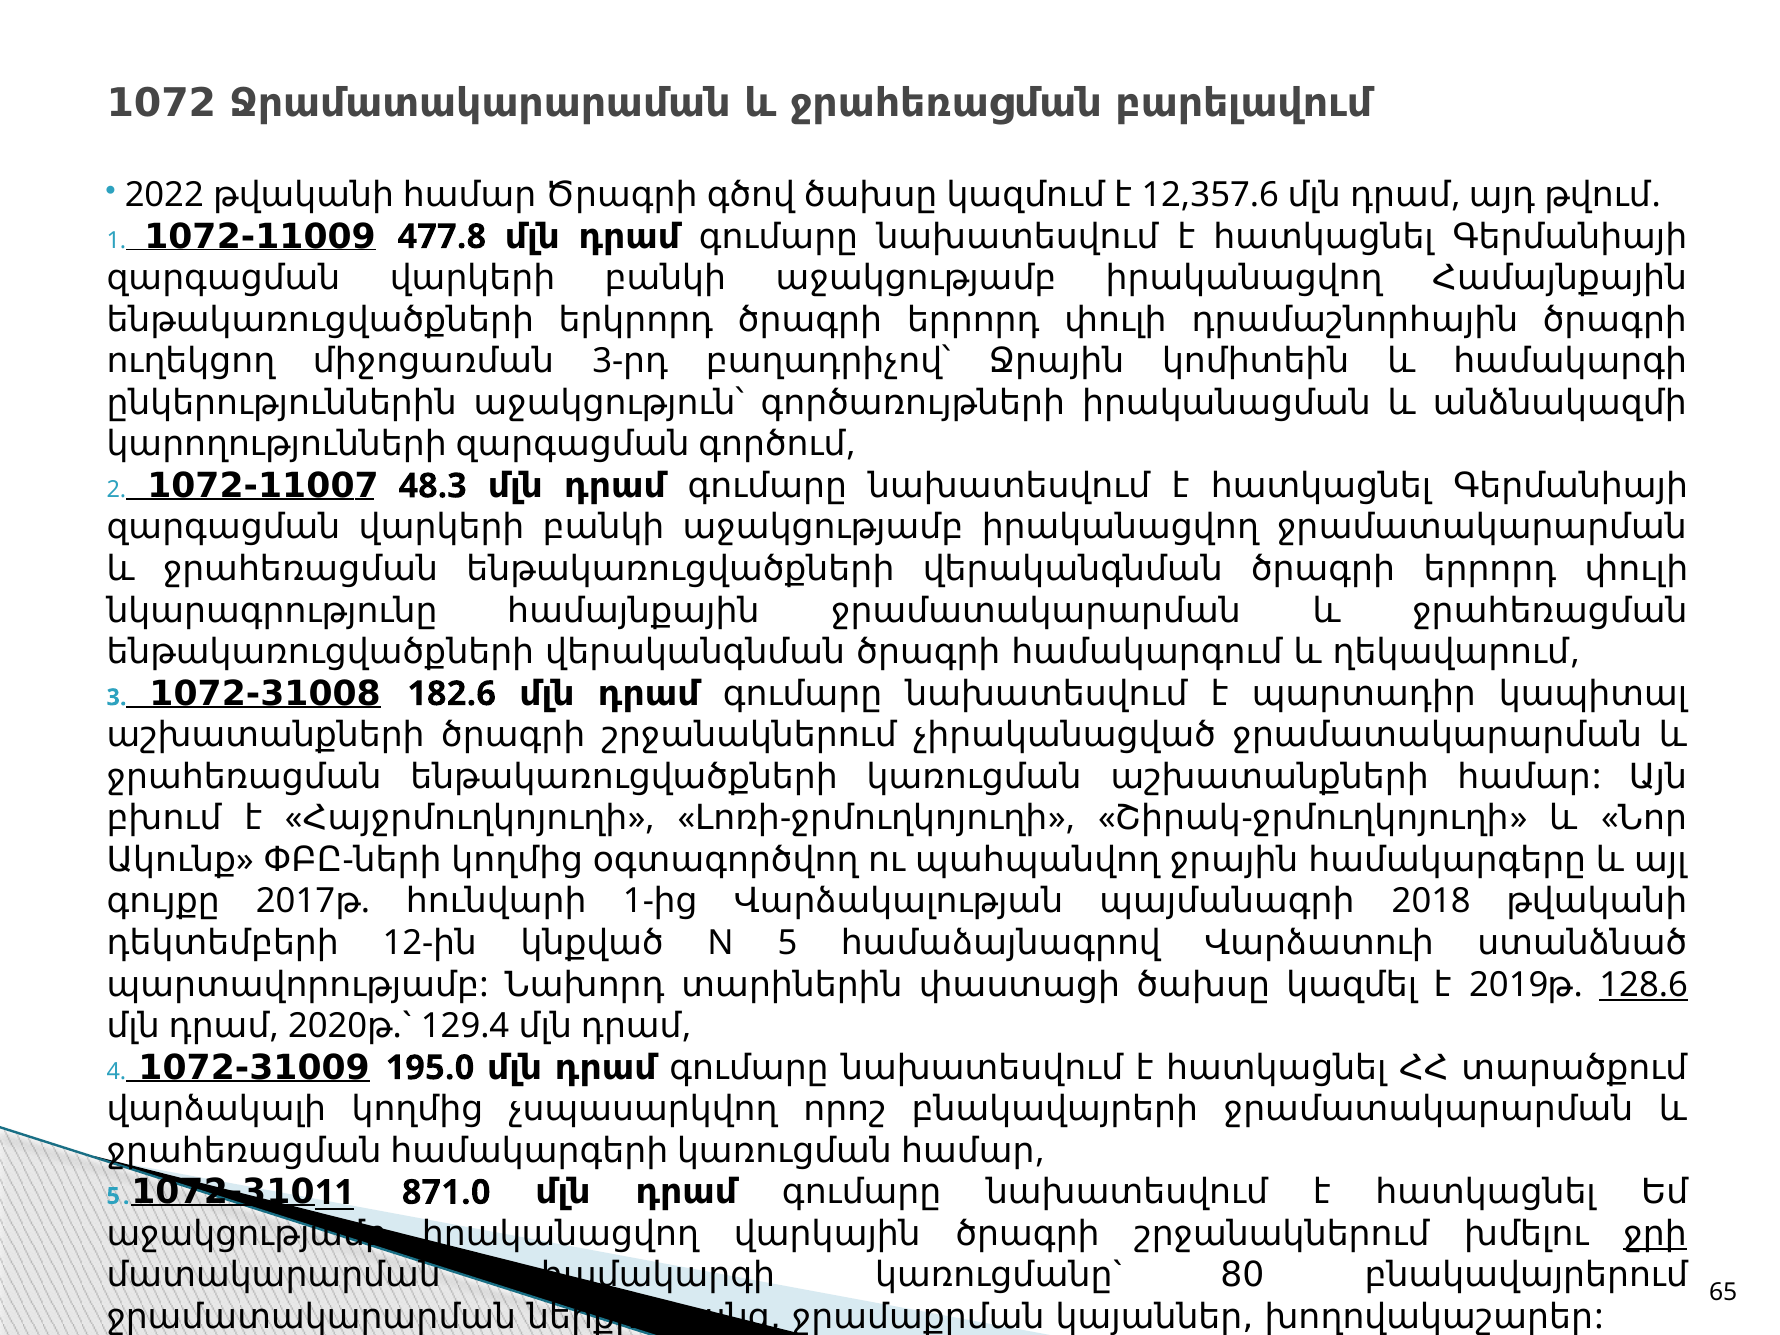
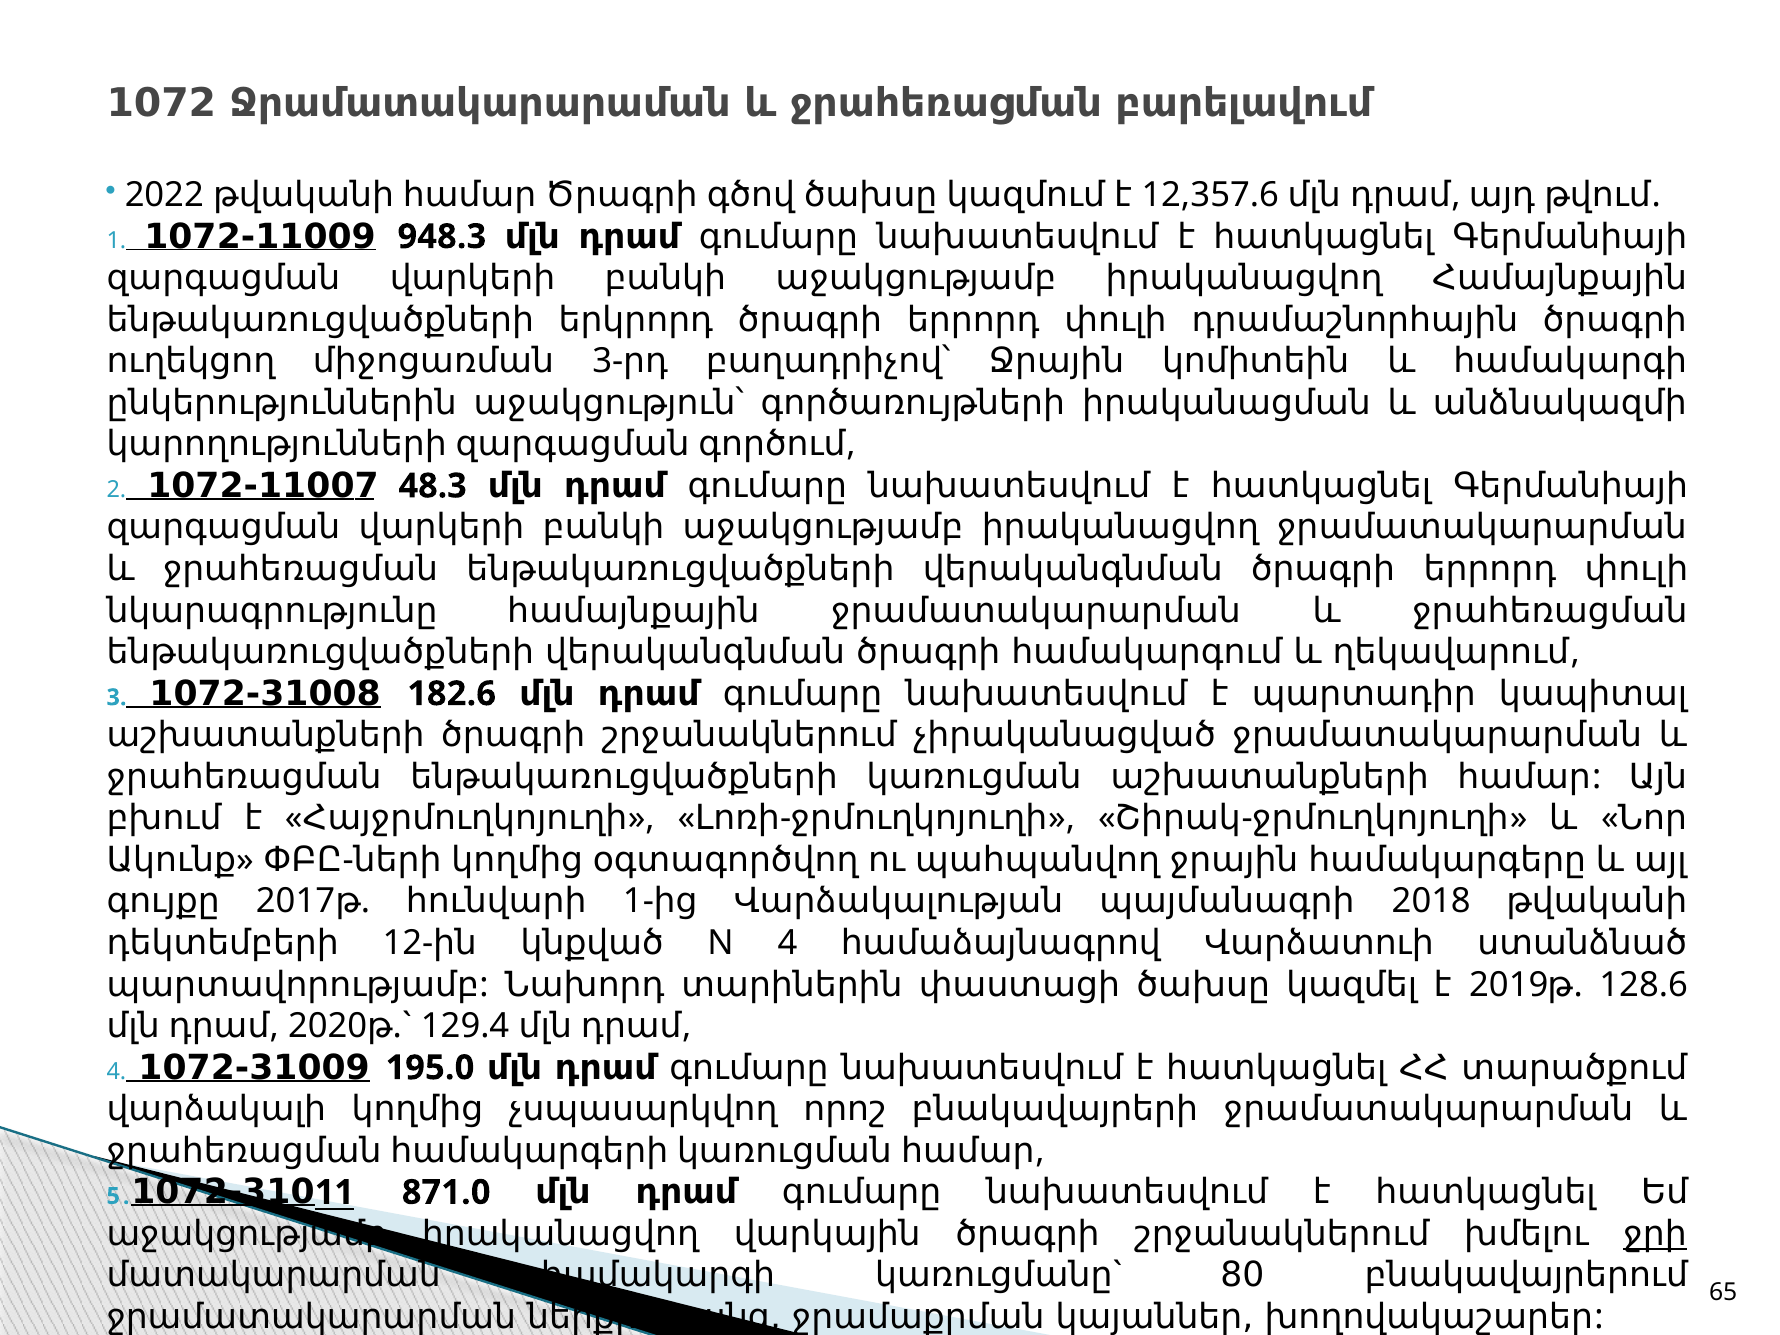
477.8: 477.8 -> 948.3 (442, 237)
N 5: 5 -> 4 (787, 943)
128.6 underline: present -> none (1644, 985)
